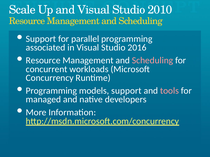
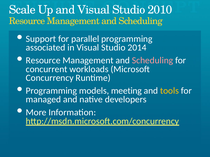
2016: 2016 -> 2014 (137, 48)
support: support -> meeting (126, 91)
tools colour: pink -> yellow (169, 91)
